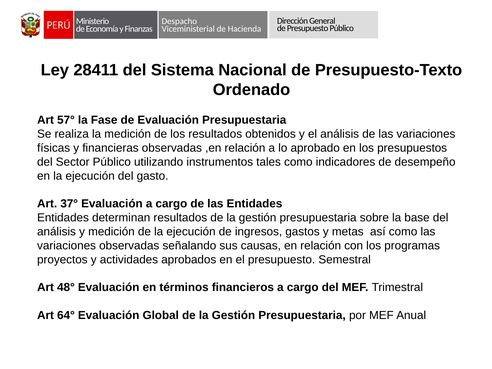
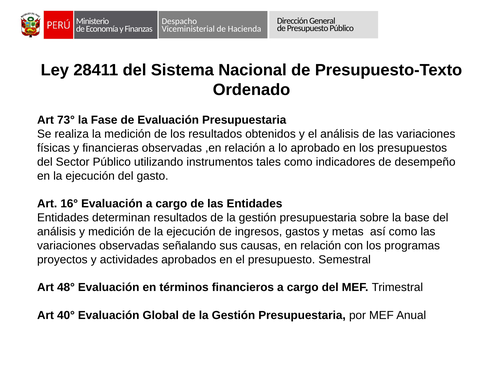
57°: 57° -> 73° (66, 120)
37°: 37° -> 16° (69, 204)
64°: 64° -> 40° (66, 315)
